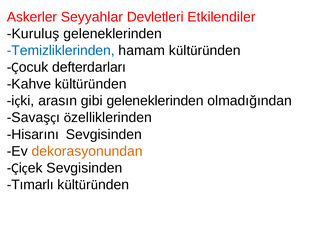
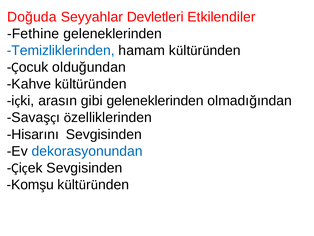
Askerler: Askerler -> Doğuda (32, 17)
Kuruluş: Kuruluş -> Fethine (33, 34)
defterdarları: defterdarları -> olduğundan (89, 67)
dekorasyonundan colour: orange -> blue (87, 151)
Tımarlı: Tımarlı -> Komşu (30, 184)
